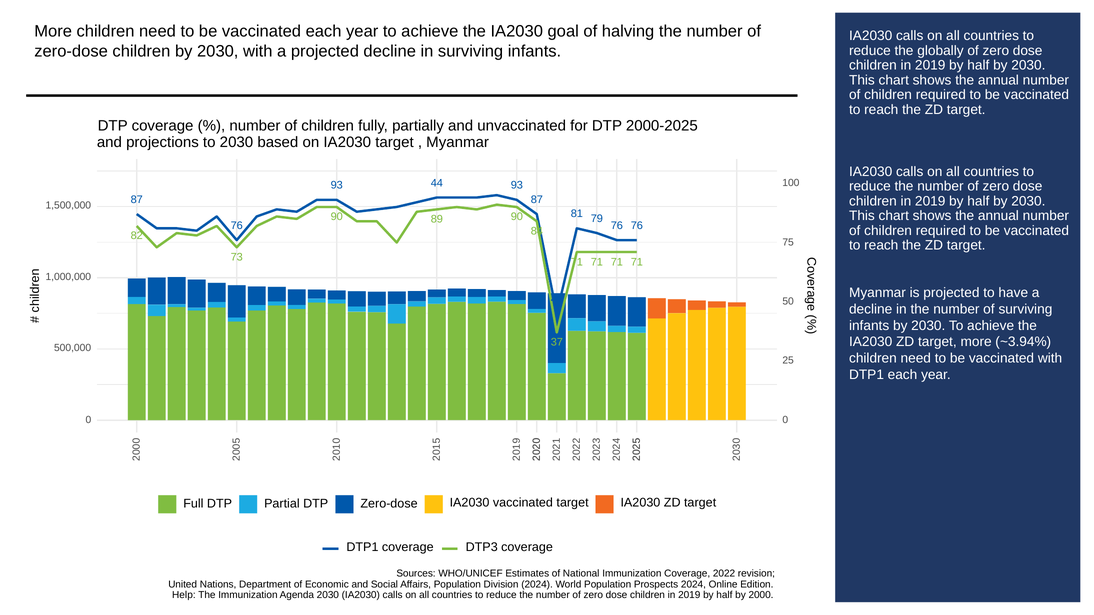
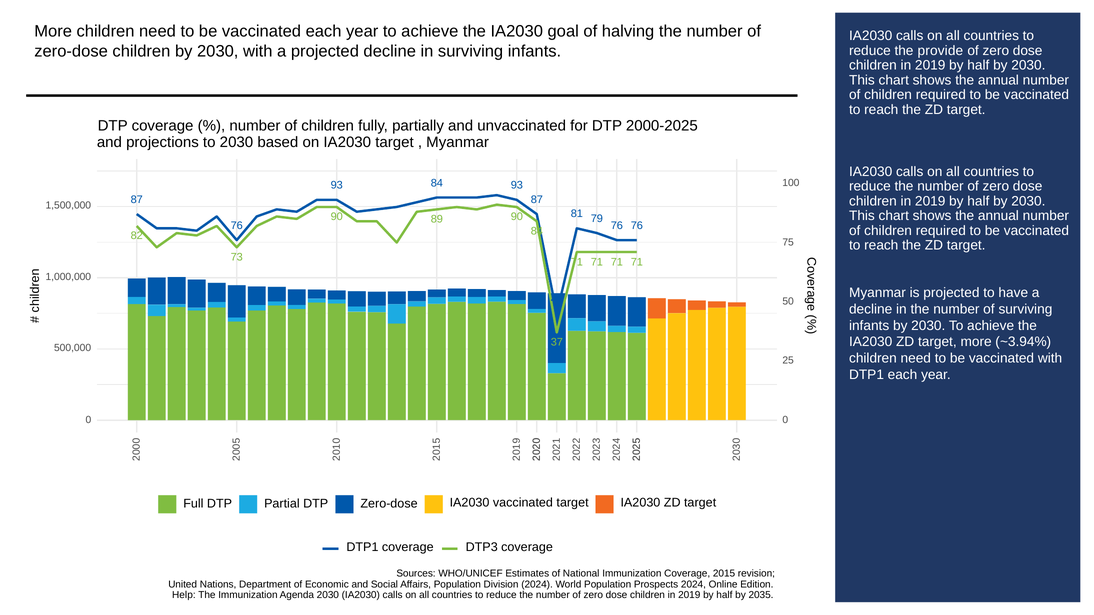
globally: globally -> provide (940, 51)
93 44: 44 -> 84 (437, 183)
2022: 2022 -> 2015 (724, 574)
2000: 2000 -> 2035 (761, 595)
